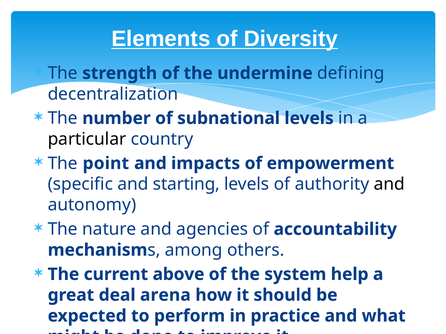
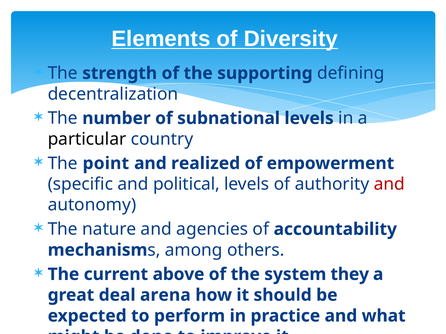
undermine: undermine -> supporting (265, 73)
impacts: impacts -> realized (206, 164)
starting: starting -> political (186, 184)
and colour: black -> red (389, 184)
help: help -> they (350, 275)
